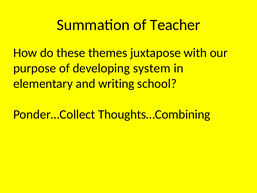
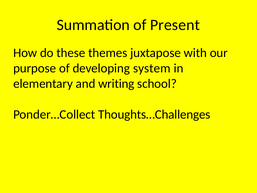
Teacher: Teacher -> Present (175, 25)
Thoughts…Combining: Thoughts…Combining -> Thoughts…Challenges (154, 114)
